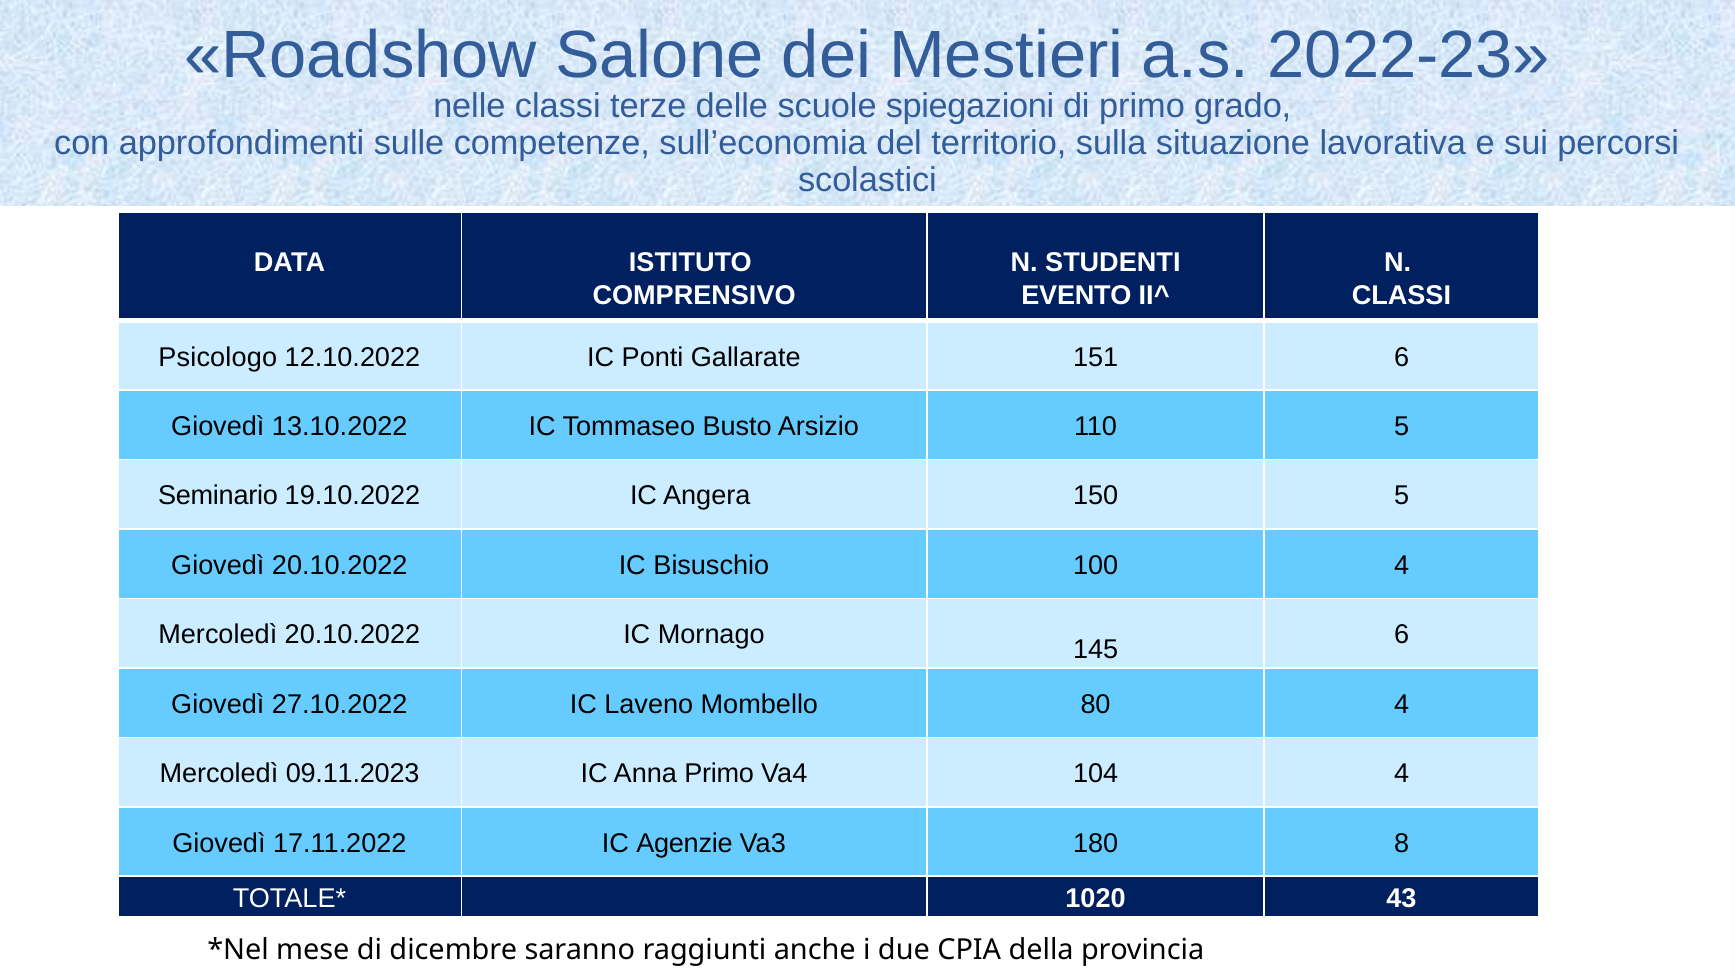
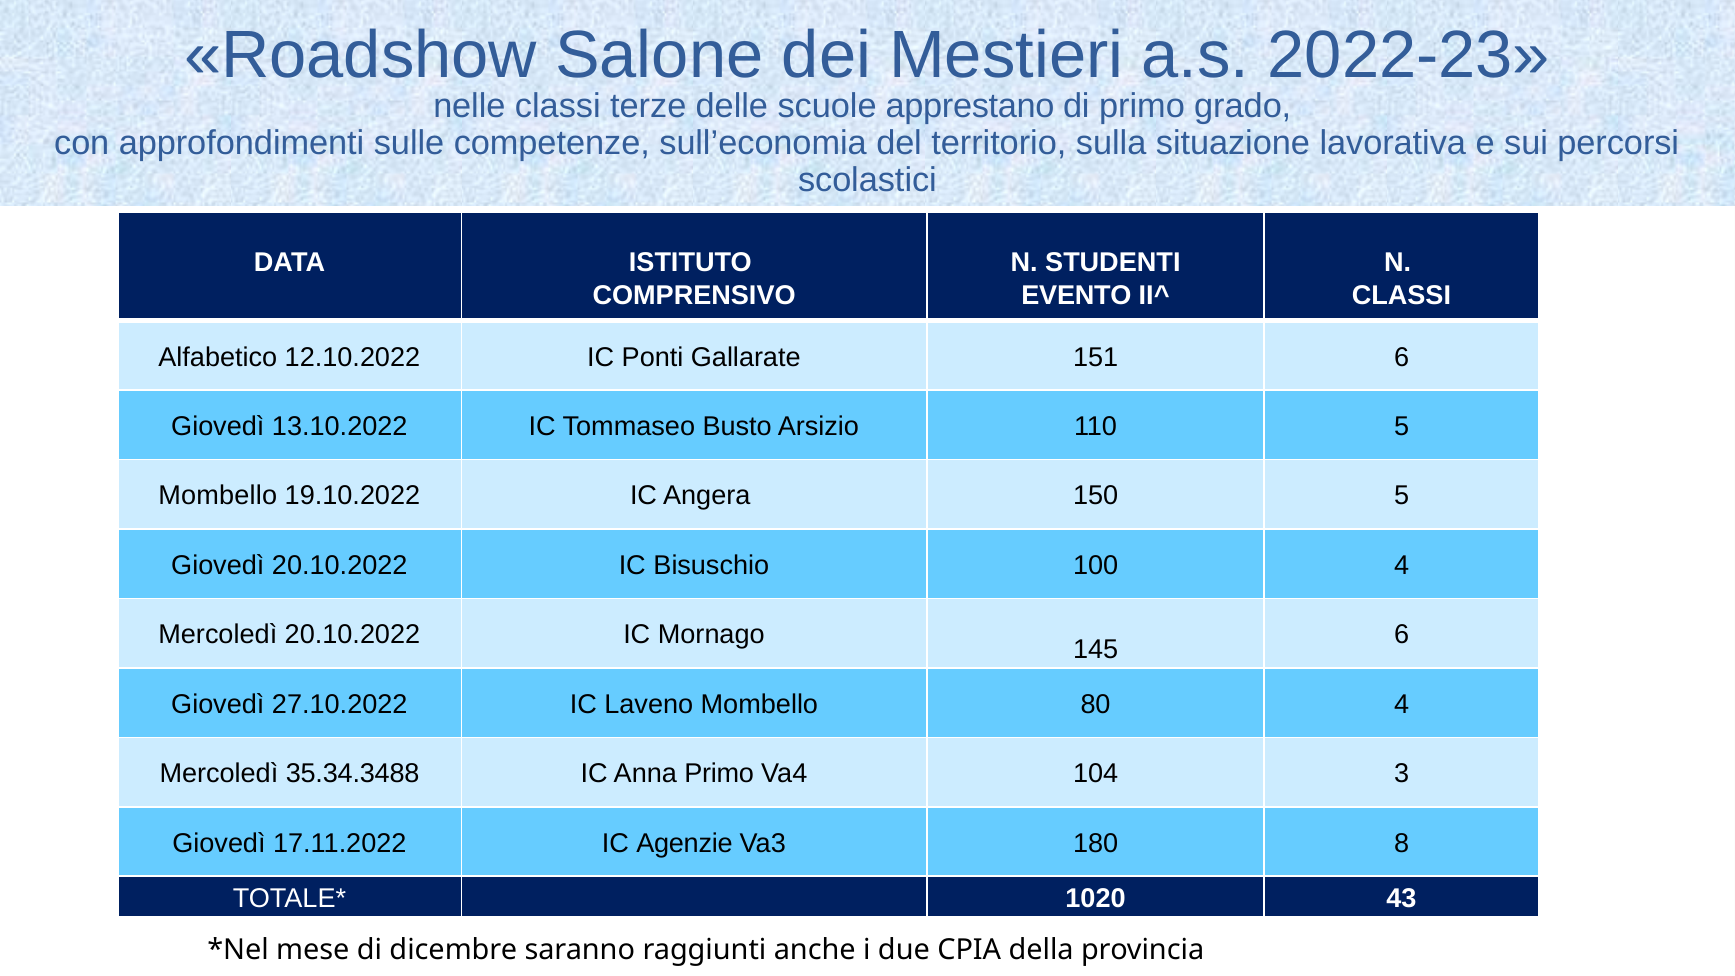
spiegazioni: spiegazioni -> apprestano (970, 106)
Psicologo: Psicologo -> Alfabetico (218, 357)
Seminario: Seminario -> Mombello (218, 496)
09.11.2023: 09.11.2023 -> 35.34.3488 (353, 774)
104 4: 4 -> 3 (1402, 774)
